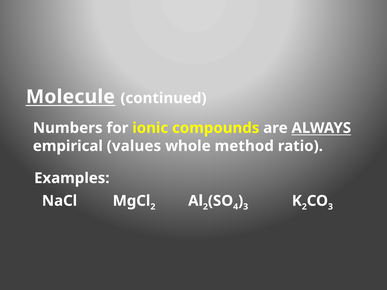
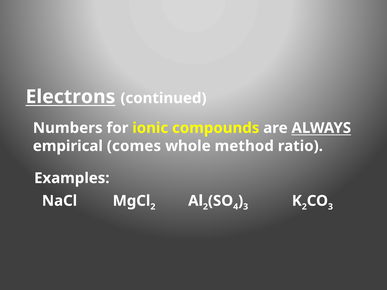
Molecule: Molecule -> Electrons (70, 97)
values: values -> comes (134, 146)
